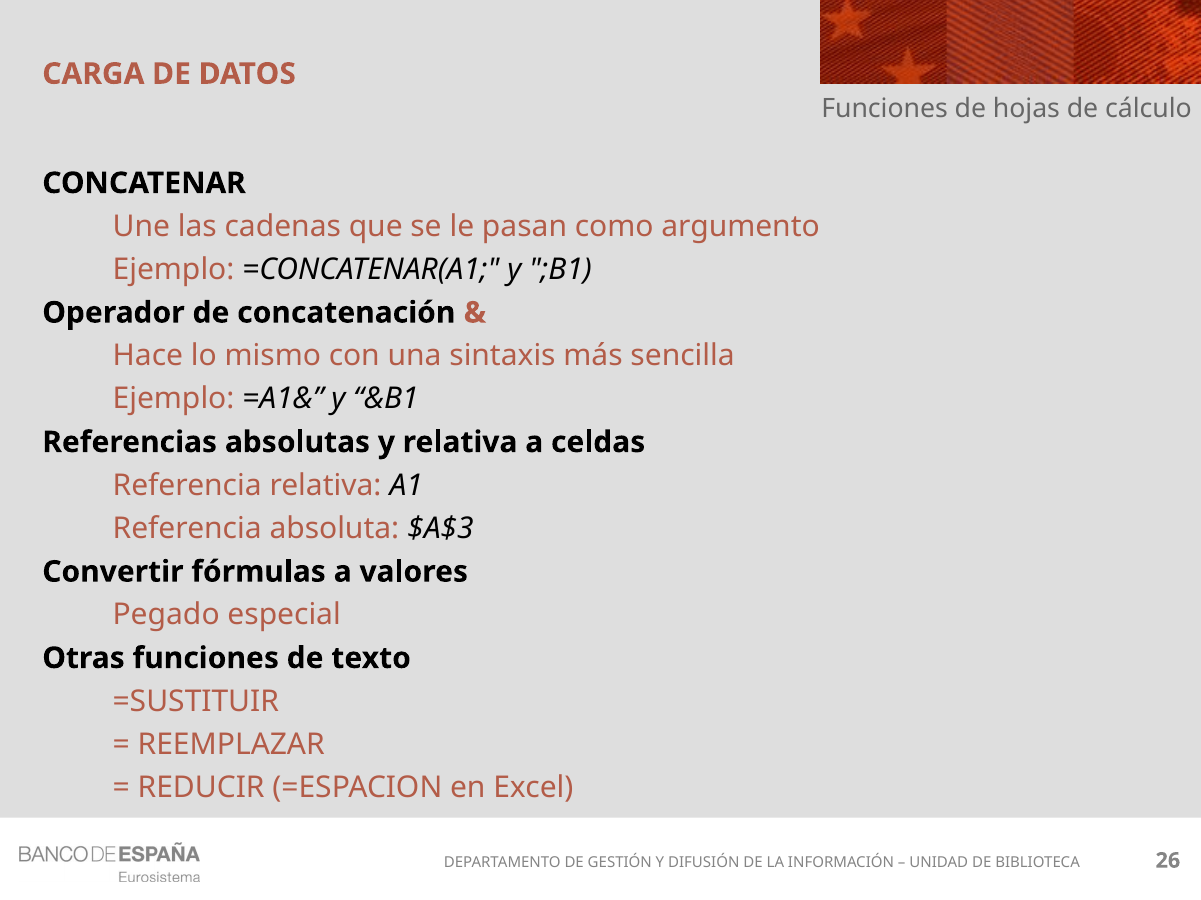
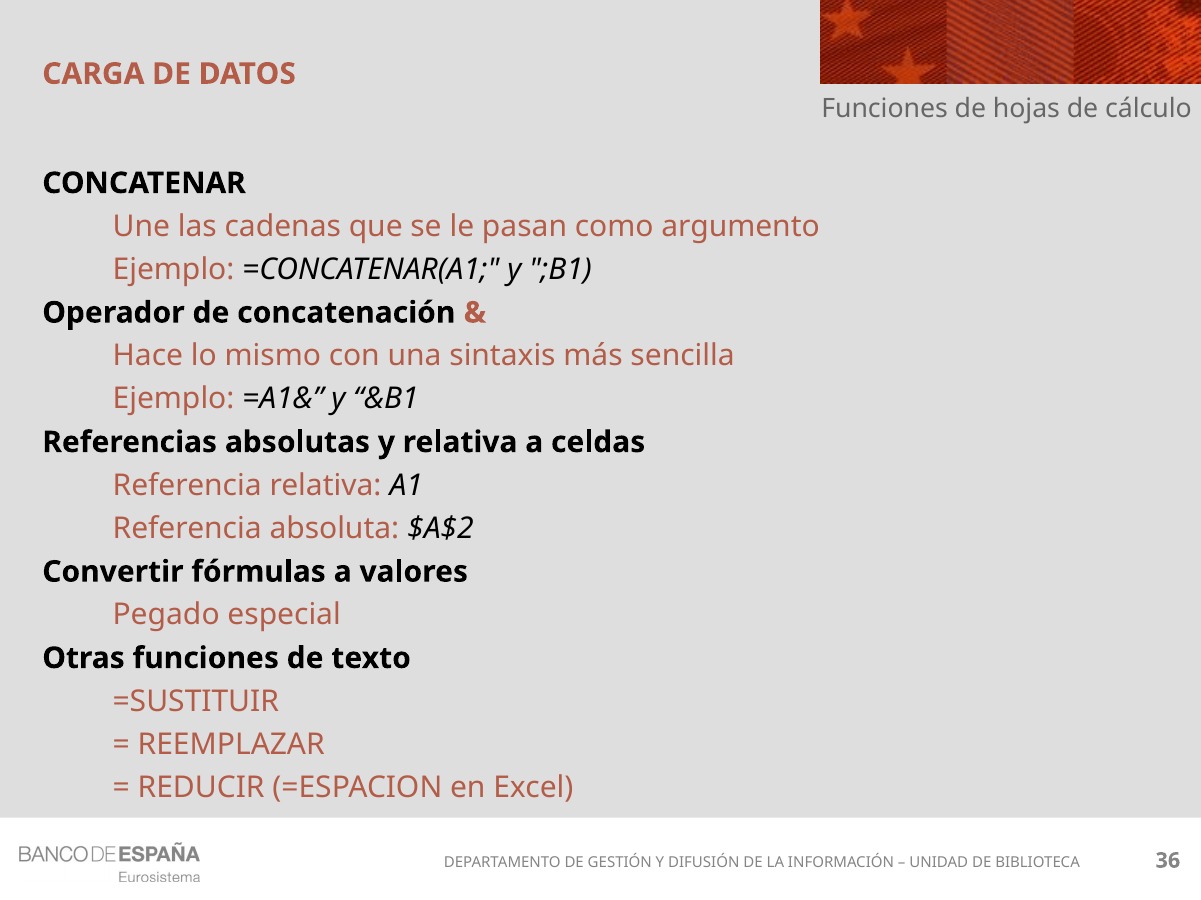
$A$3: $A$3 -> $A$2 (441, 529)
26: 26 -> 36 (1168, 861)
